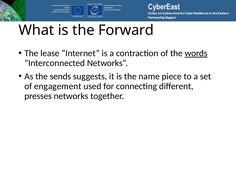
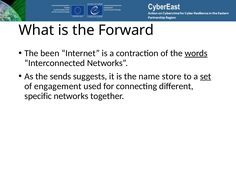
lease: lease -> been (50, 53)
piece: piece -> store (172, 76)
set underline: none -> present (206, 76)
presses: presses -> specific (38, 96)
